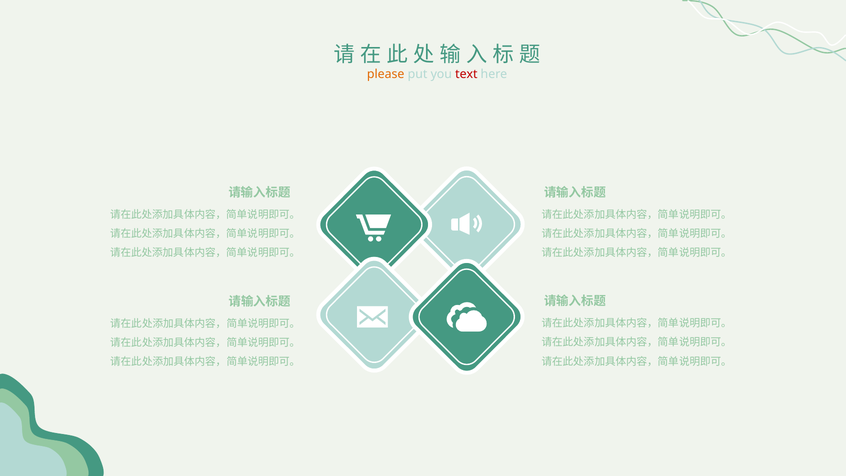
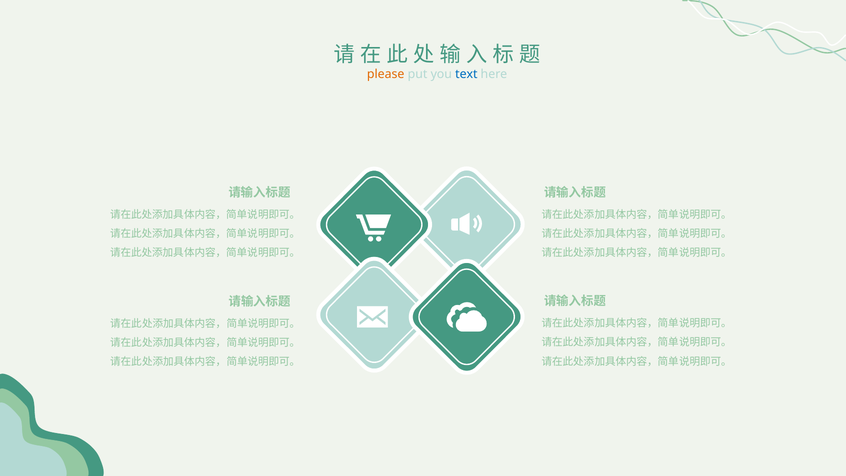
text colour: red -> blue (466, 74)
